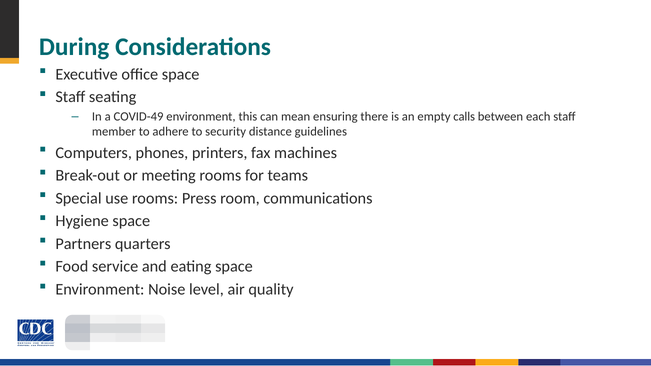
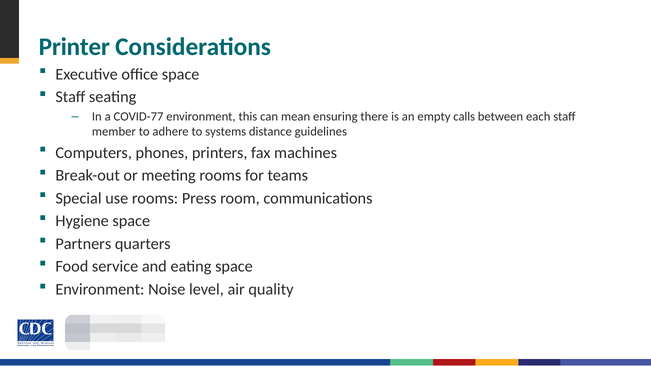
During: During -> Printer (74, 47)
COVID-49: COVID-49 -> COVID-77 (138, 117)
security: security -> systems (226, 132)
